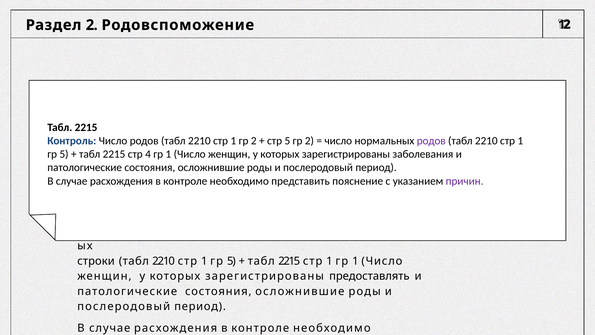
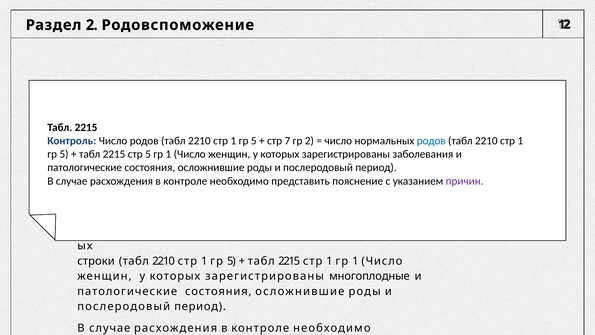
2: 2 -> 5 (254, 141)
стр 5: 5 -> 7 (287, 141)
родов colour: purple -> blue (431, 141)
стр 4: 4 -> 5 (148, 154)
предоставлять: предоставлять -> многоплодные (369, 276)
